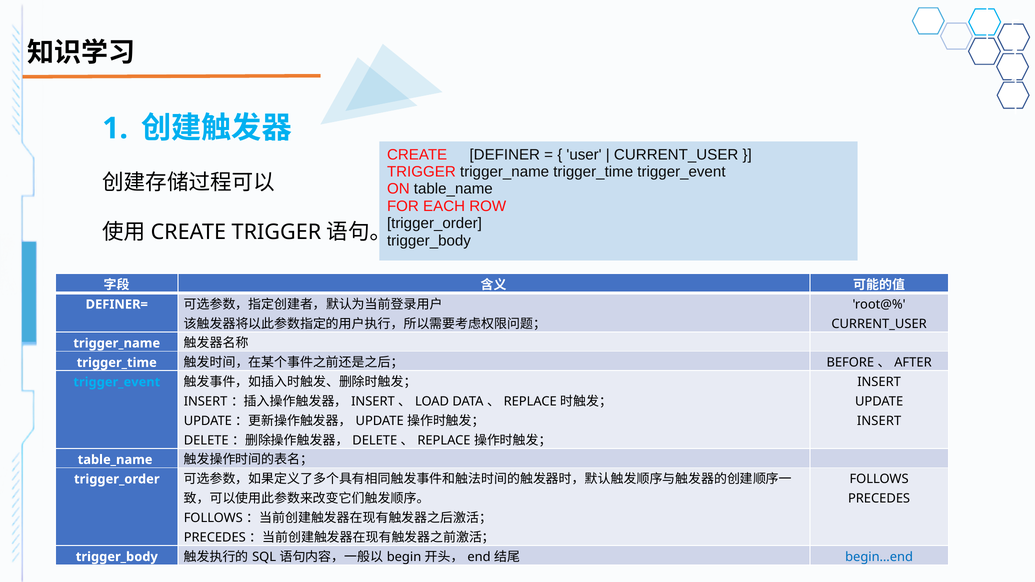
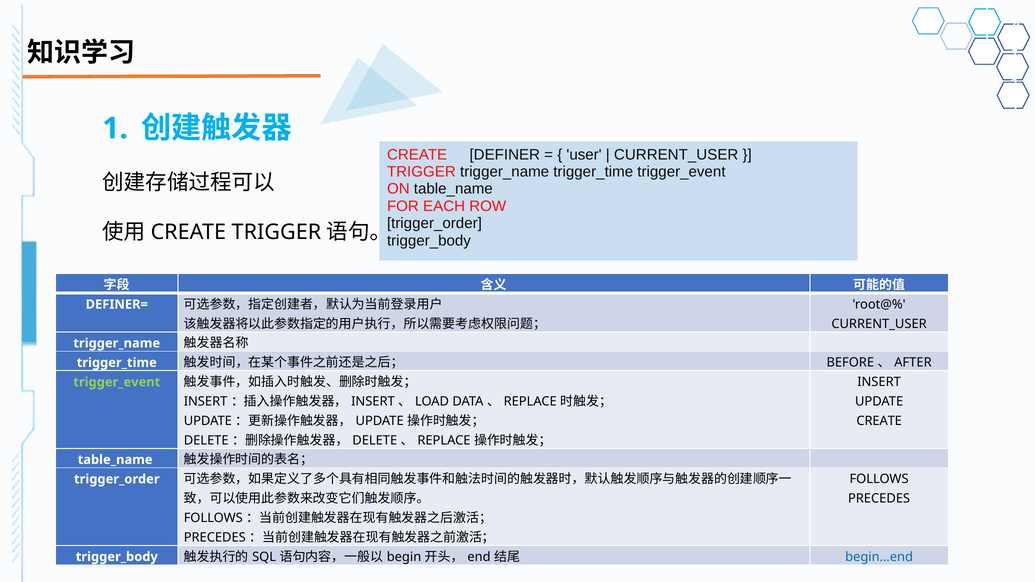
5: 5 -> 4 (1016, 27)
trigger_event colour: light blue -> light green (117, 382)
INSERT: INSERT -> CREATE (879, 421)
